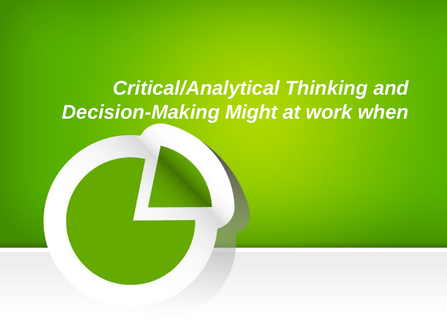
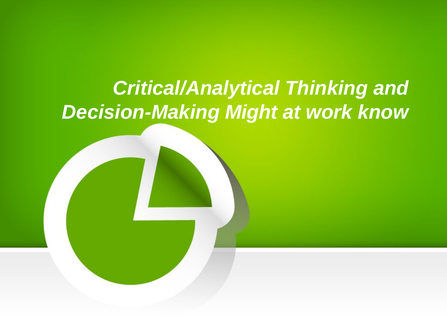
when: when -> know (383, 112)
